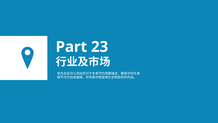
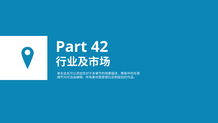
23: 23 -> 42 (100, 47)
